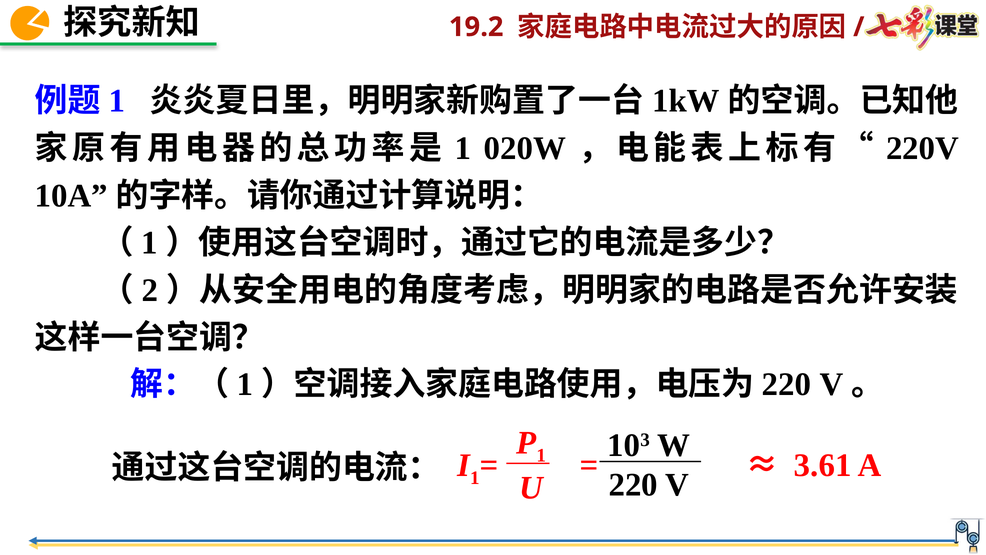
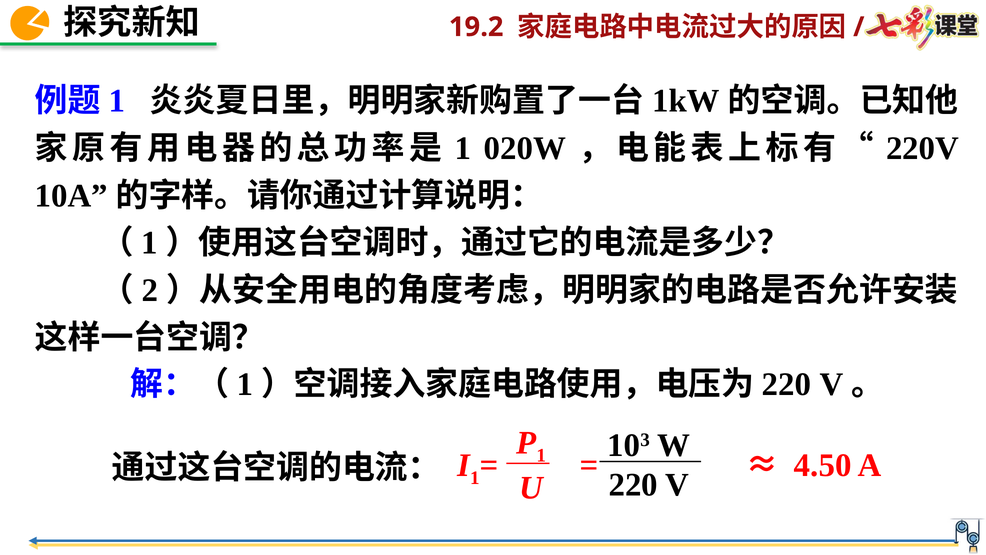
3.61: 3.61 -> 4.50 (823, 465)
